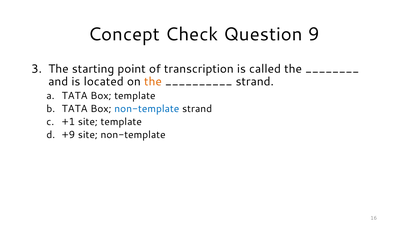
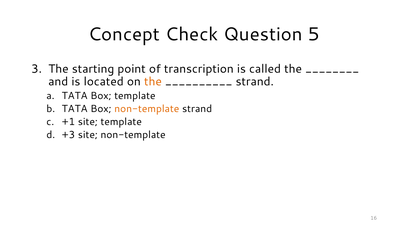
9: 9 -> 5 (314, 34)
non-template colour: blue -> orange (147, 109)
+9: +9 -> +3 (68, 135)
